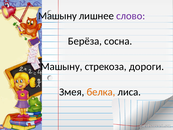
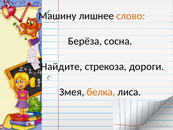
Машыну: Машыну -> Машину (57, 16)
слово colour: purple -> orange (131, 16)
Машыну: Машыну -> Найдите (61, 67)
